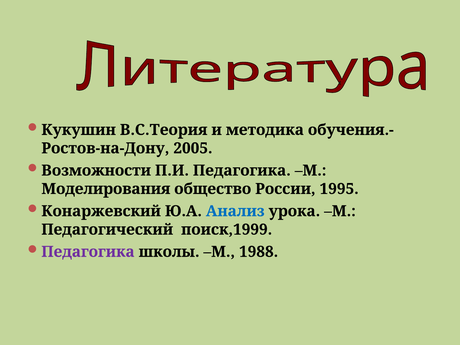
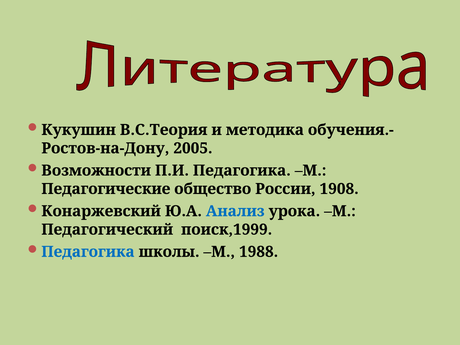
Моделирования: Моделирования -> Педагогические (106, 189)
1995: 1995 -> 1908 (339, 189)
Педагогика colour: purple -> blue (88, 252)
